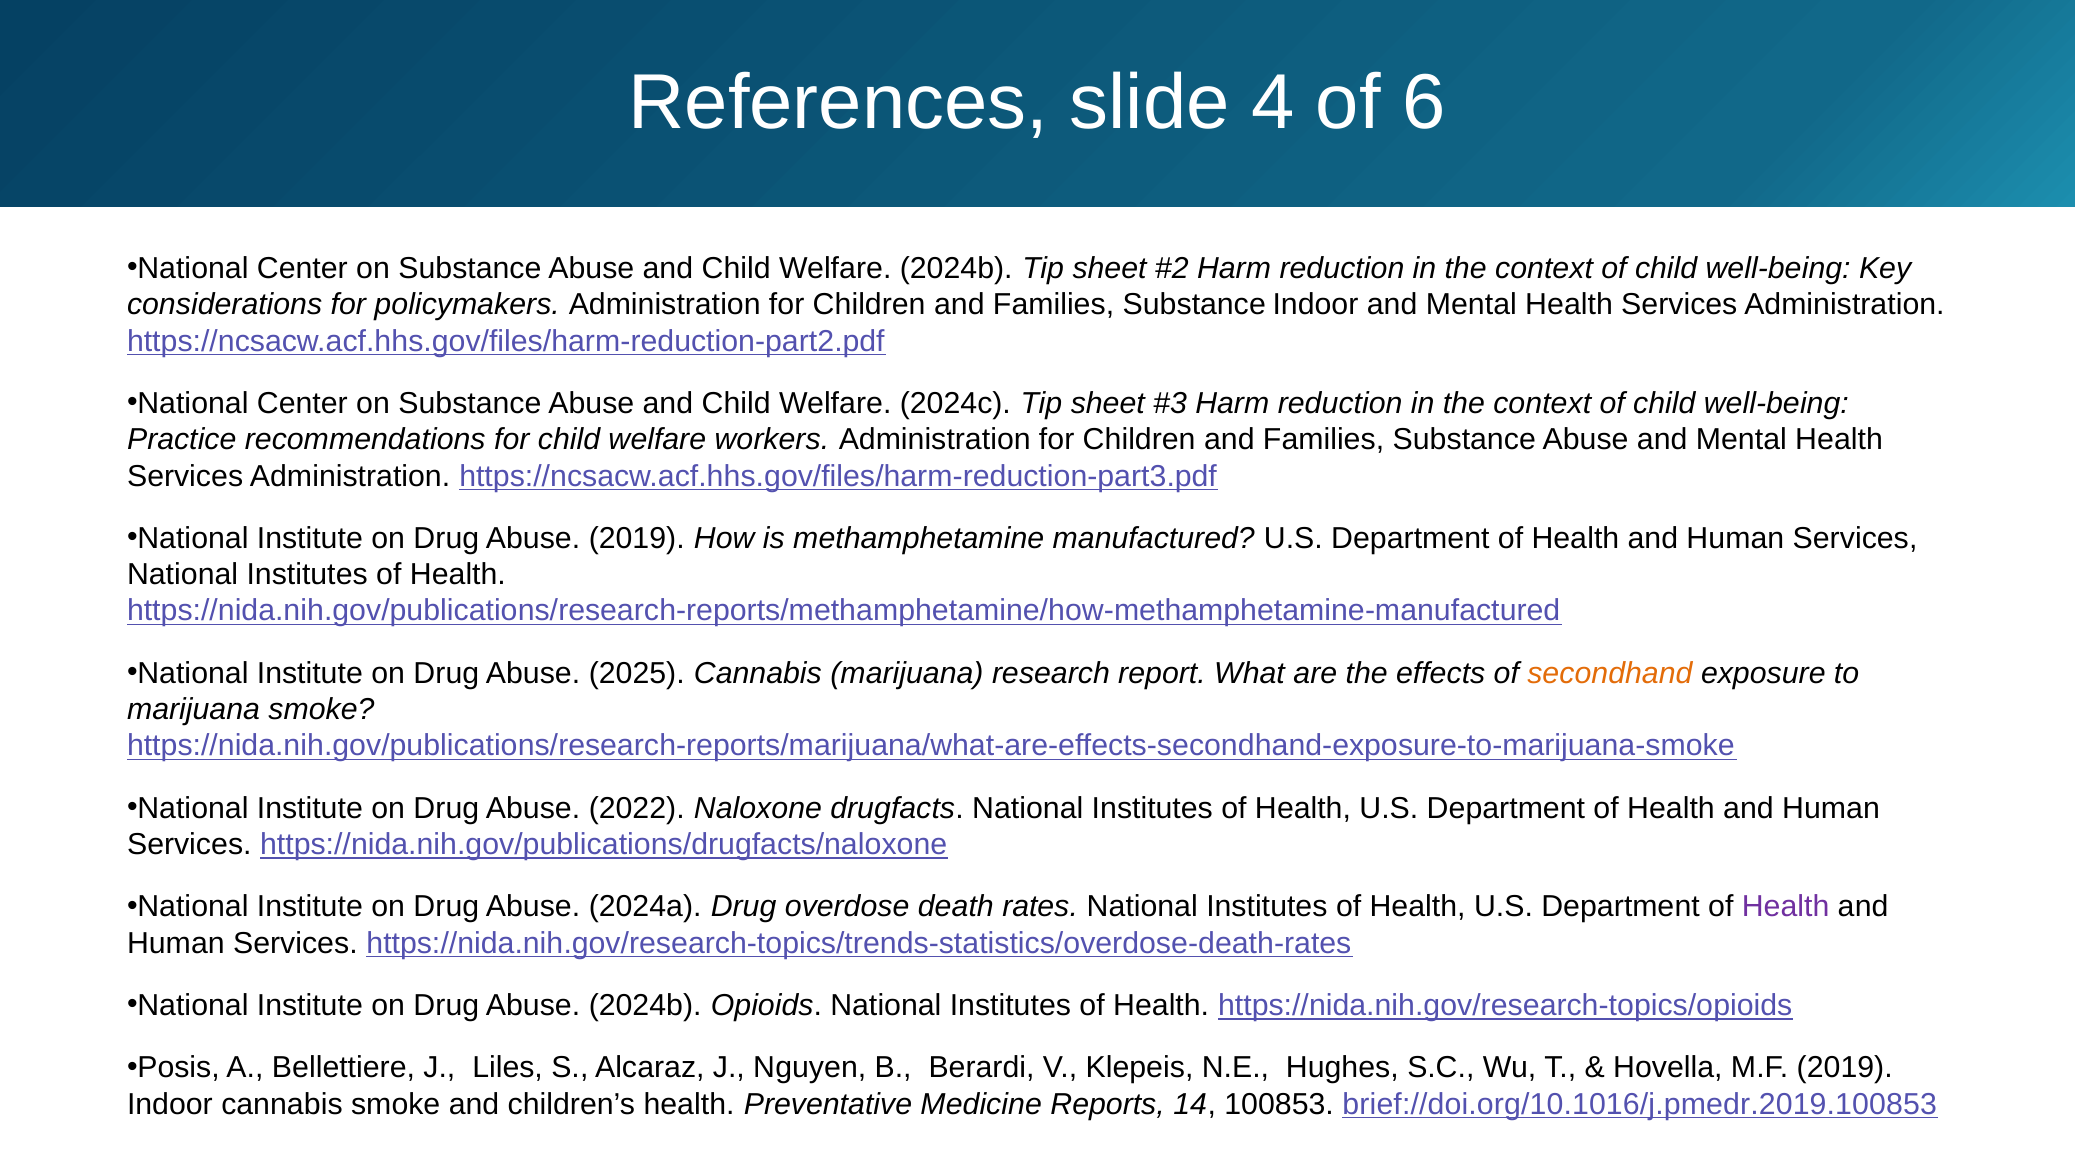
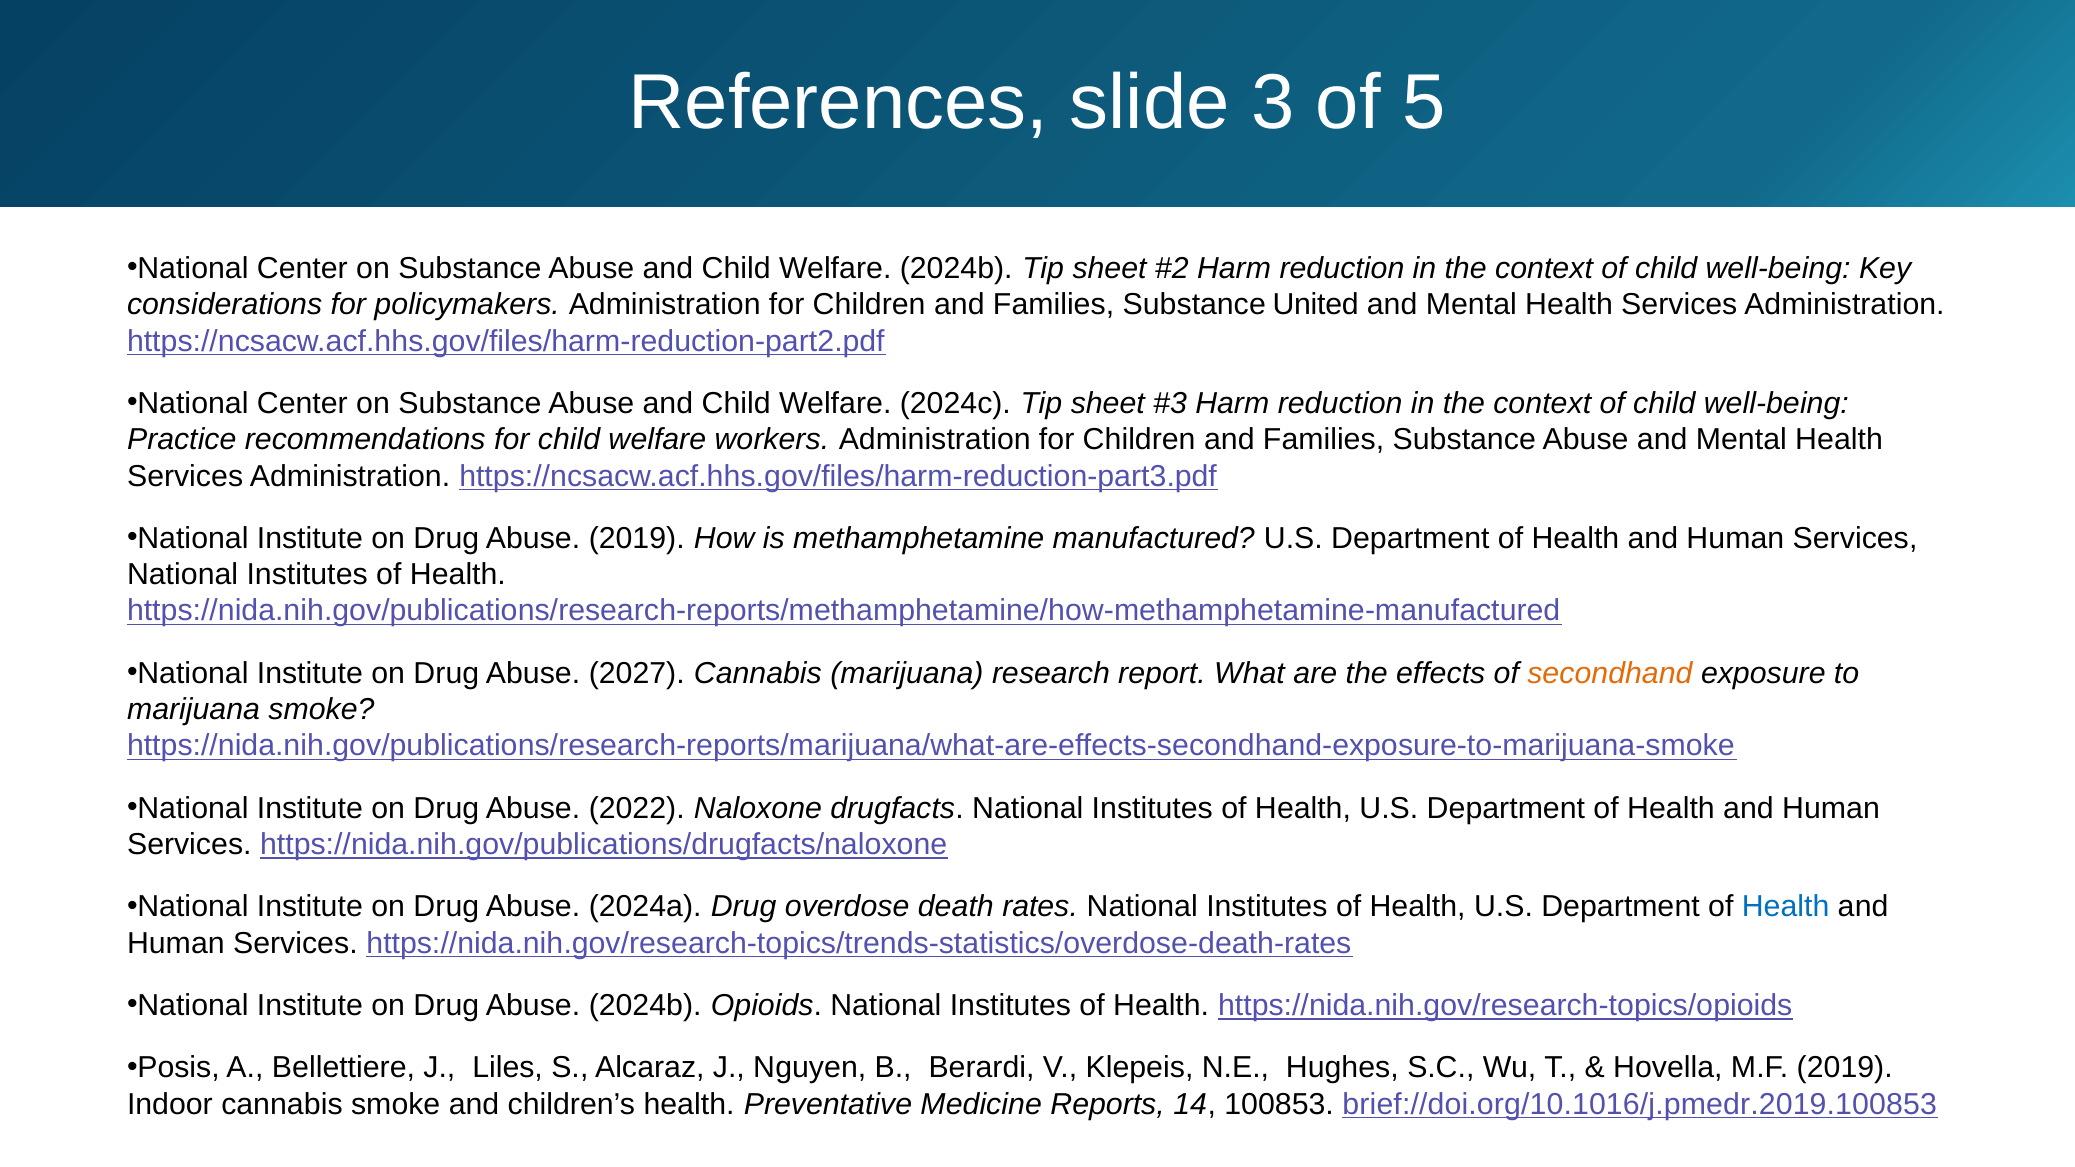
4: 4 -> 3 (1273, 103)
6: 6 -> 5 (1424, 103)
Substance Indoor: Indoor -> United (1316, 305)
2025: 2025 -> 2027 (637, 673)
Health colour: purple -> blue (1786, 907)
